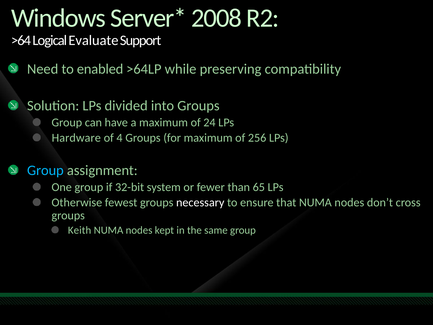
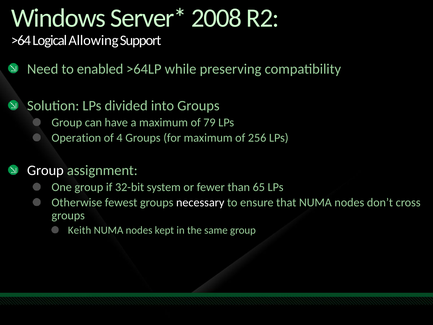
Evaluate: Evaluate -> Allowing (93, 40)
24: 24 -> 79 (209, 122)
Hardware: Hardware -> Operation (76, 138)
Group colour: light blue -> white (45, 170)
